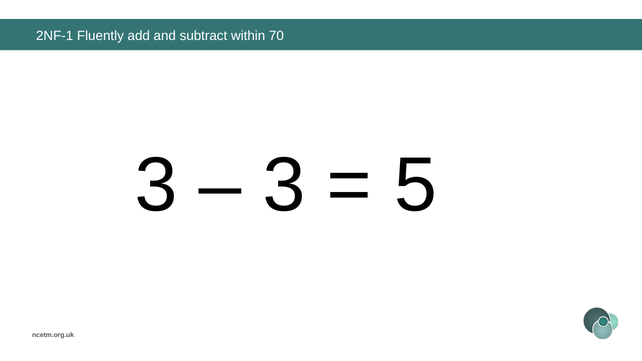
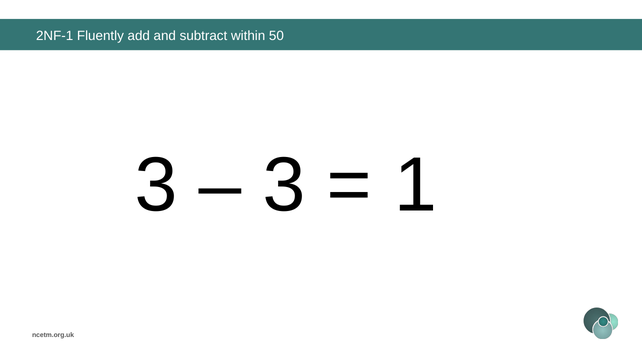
70: 70 -> 50 (276, 36)
5: 5 -> 1 (416, 185)
